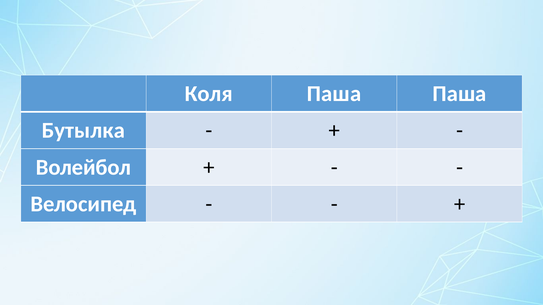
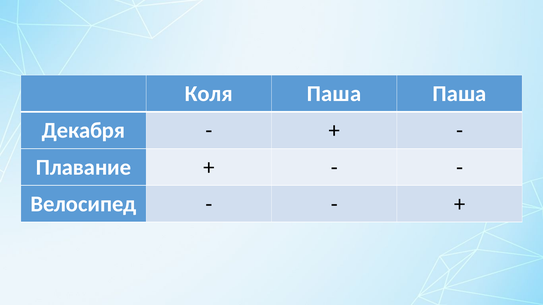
Бутылка: Бутылка -> Декабря (84, 131)
Волейбол: Волейбол -> Плавание (84, 167)
